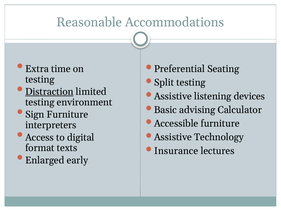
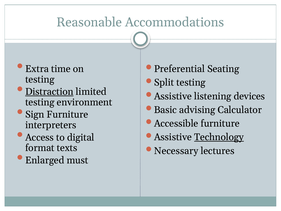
Technology underline: none -> present (219, 137)
Insurance: Insurance -> Necessary (176, 151)
early: early -> must (77, 160)
